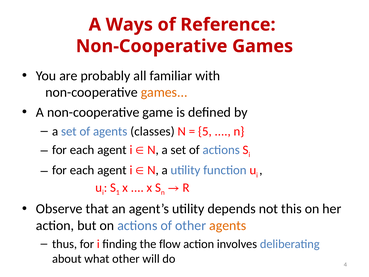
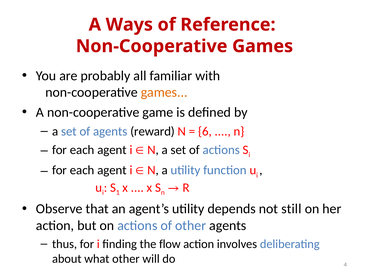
classes: classes -> reward (153, 131)
5: 5 -> 6 (205, 131)
this: this -> still (291, 209)
agents colour: orange -> black (228, 225)
